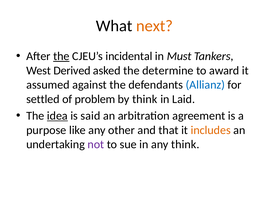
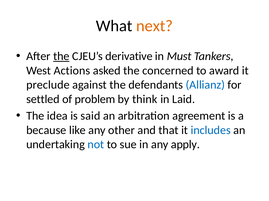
incidental: incidental -> derivative (129, 56)
Derived: Derived -> Actions (72, 71)
determine: determine -> concerned (168, 71)
assumed: assumed -> preclude (48, 85)
idea underline: present -> none (57, 116)
purpose: purpose -> because (46, 131)
includes colour: orange -> blue (211, 131)
not colour: purple -> blue (96, 145)
any think: think -> apply (185, 145)
